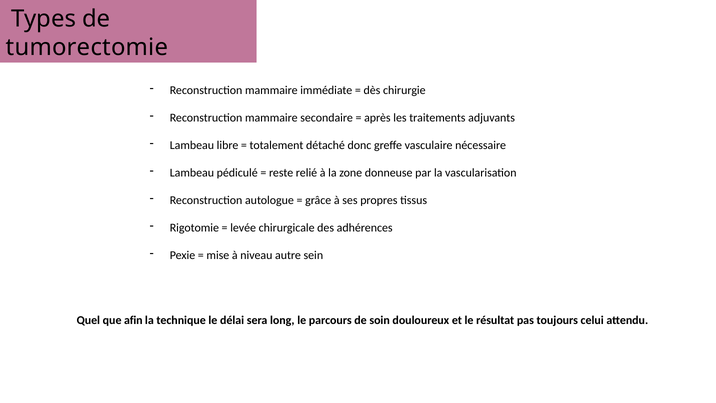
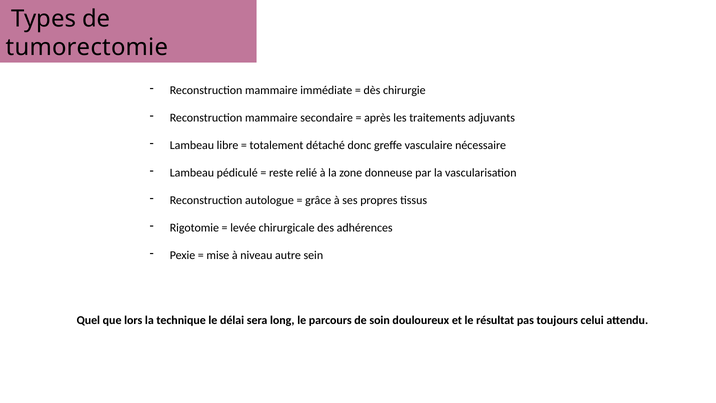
afin: afin -> lors (133, 320)
